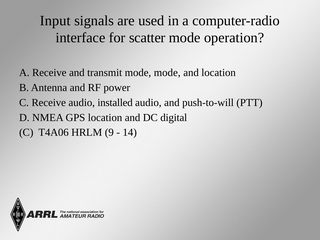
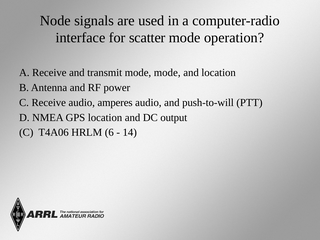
Input: Input -> Node (55, 21)
installed: installed -> amperes (115, 103)
digital: digital -> output (174, 118)
9: 9 -> 6 (109, 132)
